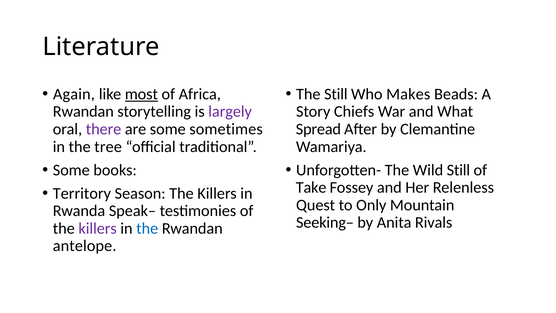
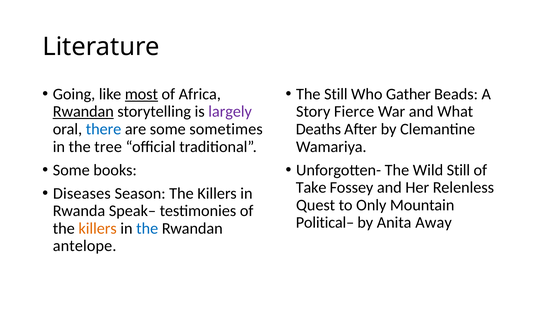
Again: Again -> Going (74, 94)
Makes: Makes -> Gather (408, 94)
Rwandan underline: none -> present (83, 112)
Chiefs: Chiefs -> Fierce (354, 112)
there colour: purple -> blue (104, 129)
Spread: Spread -> Deaths (318, 129)
Territory: Territory -> Diseases (82, 193)
Seeking–: Seeking– -> Political– (325, 222)
Rivals: Rivals -> Away (434, 222)
killers colour: purple -> orange (98, 228)
